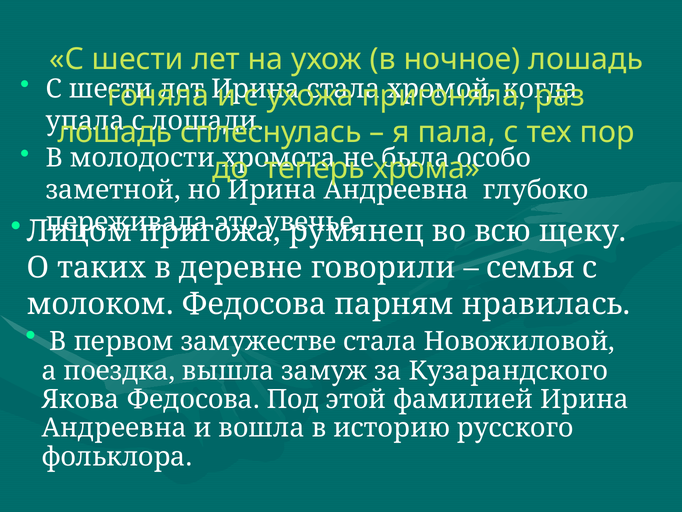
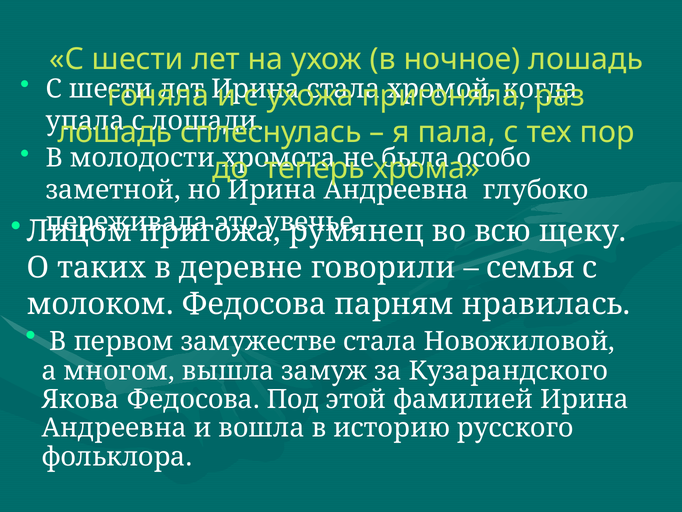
поездка: поездка -> многом (119, 370)
